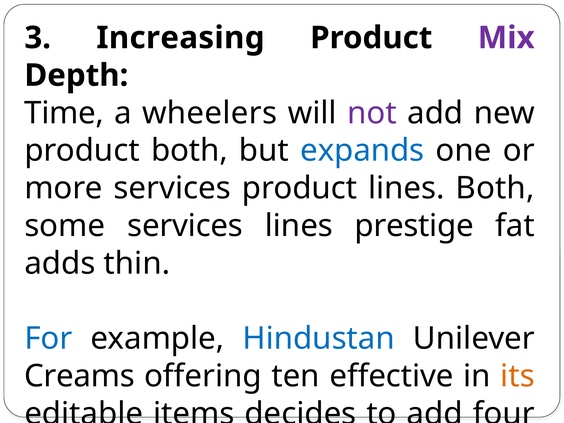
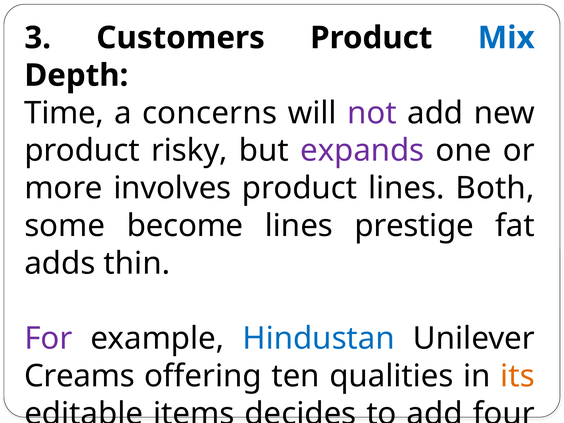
Increasing: Increasing -> Customers (181, 38)
Mix colour: purple -> blue (506, 38)
wheelers: wheelers -> concerns (210, 113)
product both: both -> risky (189, 151)
expands colour: blue -> purple (362, 151)
more services: services -> involves (172, 188)
some services: services -> become (185, 226)
For colour: blue -> purple (48, 339)
effective: effective -> qualities (392, 376)
